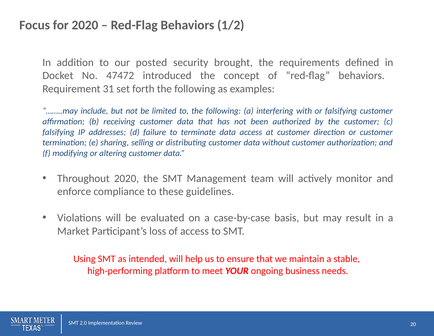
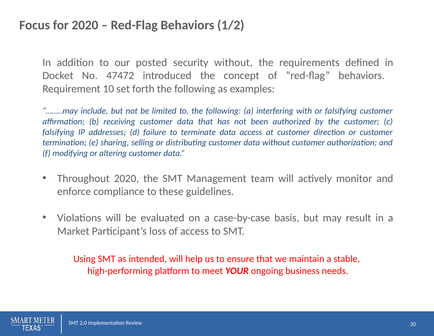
security brought: brought -> without (233, 62)
31: 31 -> 10 (108, 89)
